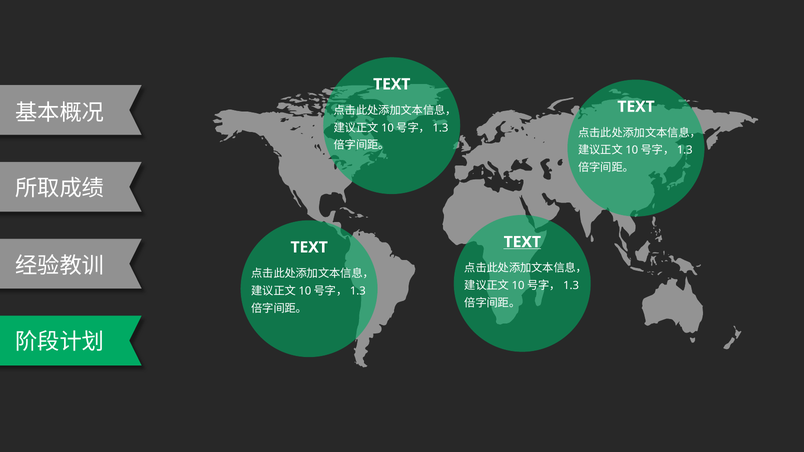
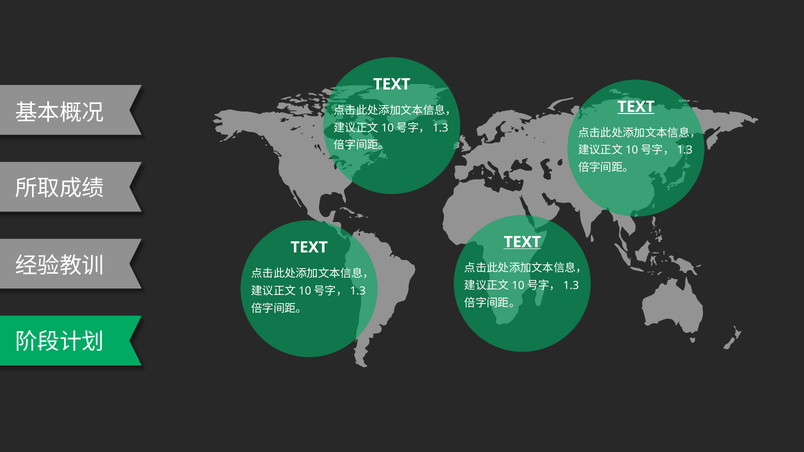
TEXT underline: none -> present (636, 107)
